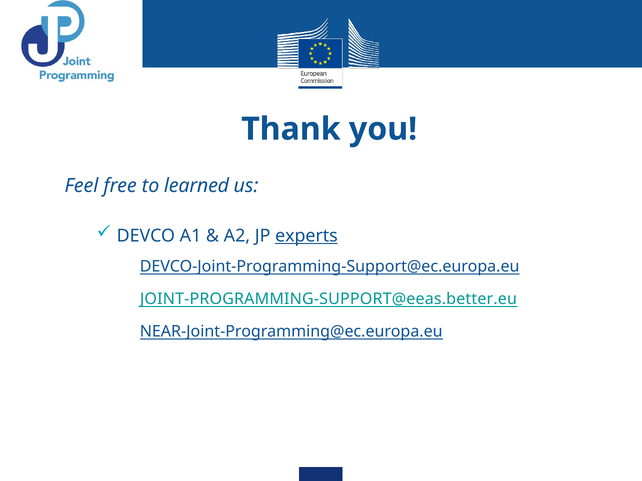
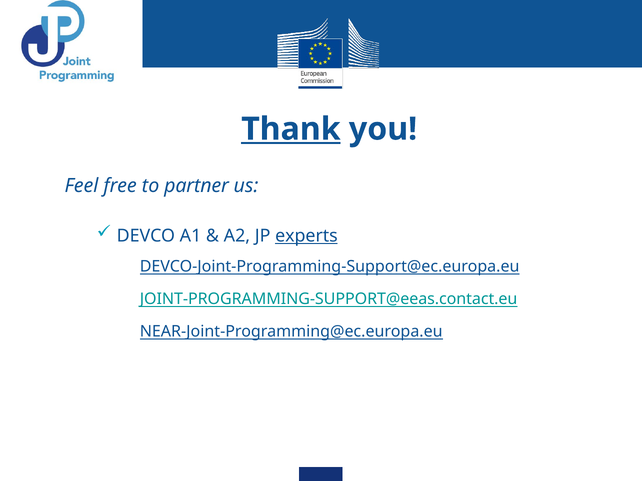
Thank underline: none -> present (291, 129)
learned: learned -> partner (197, 186)
JOINT-PROGRAMMING-SUPPORT@eeas.better.eu: JOINT-PROGRAMMING-SUPPORT@eeas.better.eu -> JOINT-PROGRAMMING-SUPPORT@eeas.contact.eu (329, 299)
